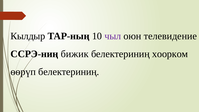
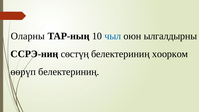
Кылдыр: Кылдыр -> Оларны (28, 36)
чыл colour: purple -> blue (113, 36)
телевидение: телевидение -> ылгалдырны (170, 36)
бижик: бижик -> сѳстүң (75, 54)
